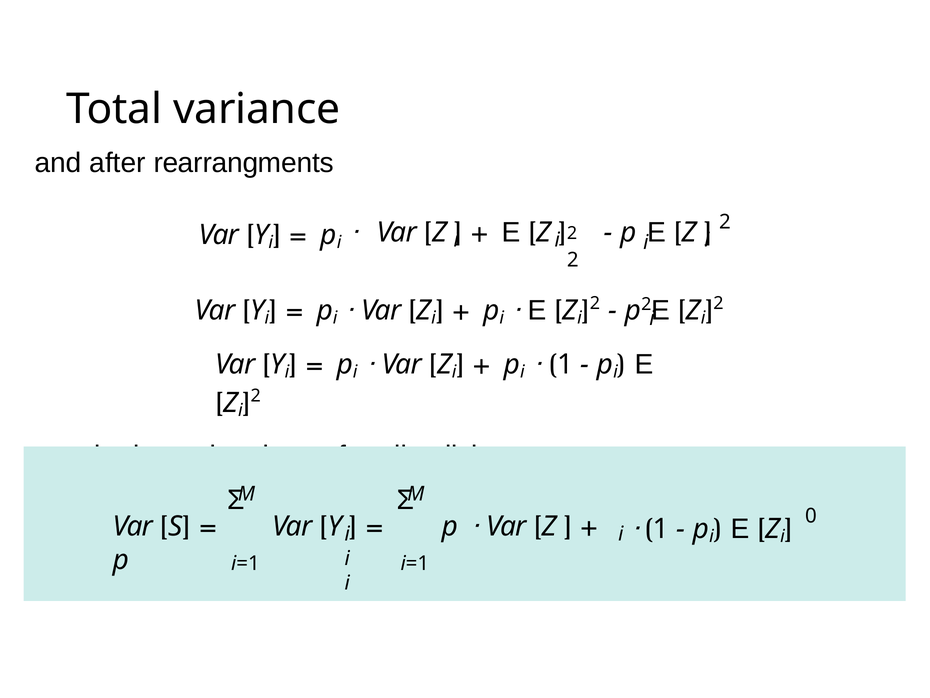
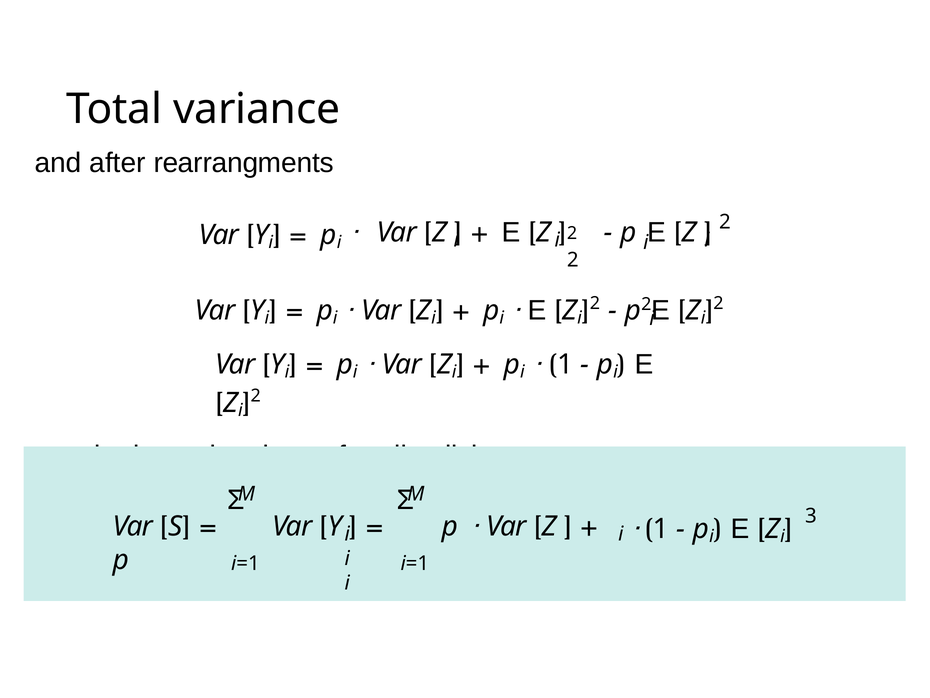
0: 0 -> 3 (811, 516)
